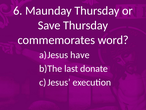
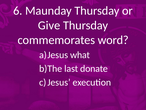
Save: Save -> Give (49, 25)
have: have -> what (80, 55)
